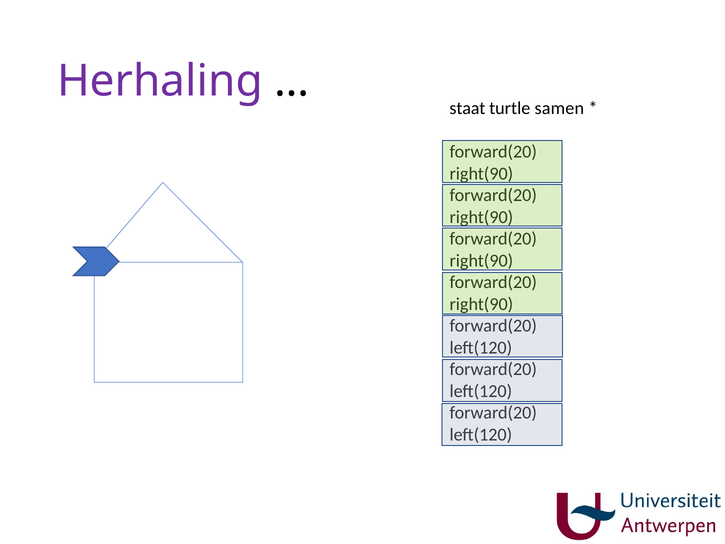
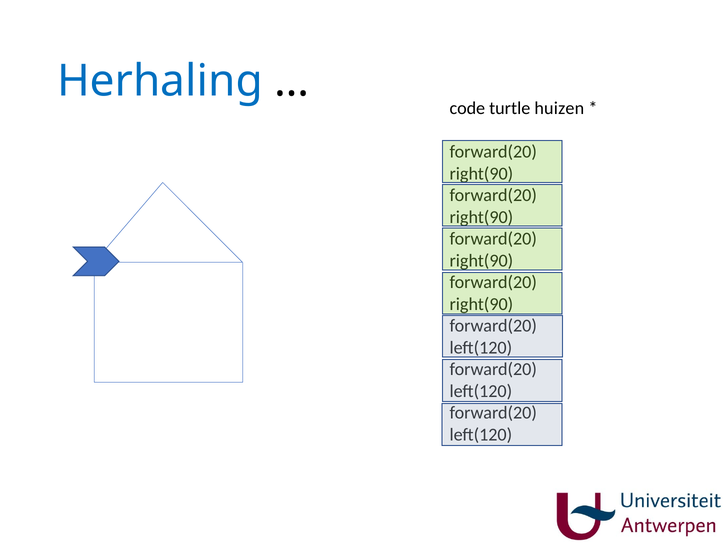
Herhaling colour: purple -> blue (160, 81)
staat: staat -> code (467, 108)
samen: samen -> huizen (559, 108)
